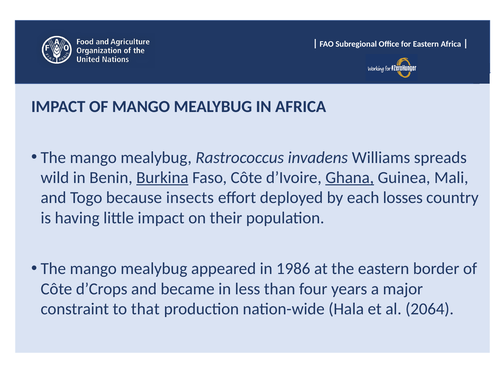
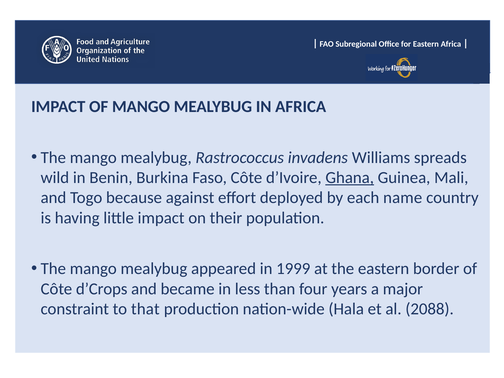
Burkina underline: present -> none (162, 178)
insects: insects -> against (190, 198)
losses: losses -> name (403, 198)
1986: 1986 -> 1999 (293, 269)
2064: 2064 -> 2088 (430, 309)
